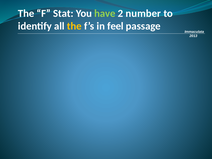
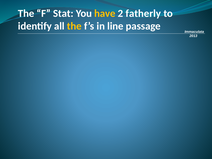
have colour: light green -> yellow (105, 13)
number: number -> fatherly (143, 13)
feel: feel -> line (115, 26)
